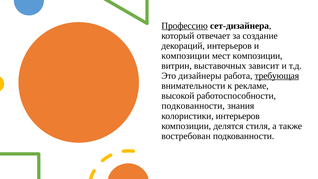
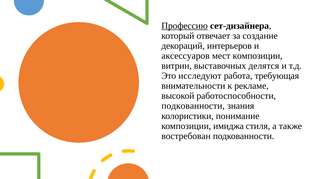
композиции: композиции -> аксессуаров (186, 56)
зависит: зависит -> делятся (264, 66)
дизайнеры: дизайнеры -> исследуют (200, 76)
требующая underline: present -> none (277, 76)
колористики интерьеров: интерьеров -> понимание (238, 116)
делятся: делятся -> имиджа (228, 126)
